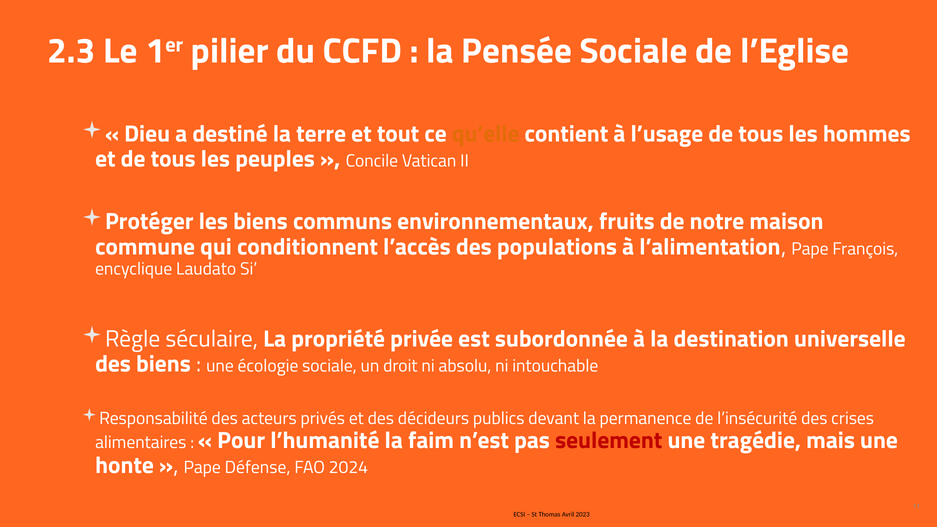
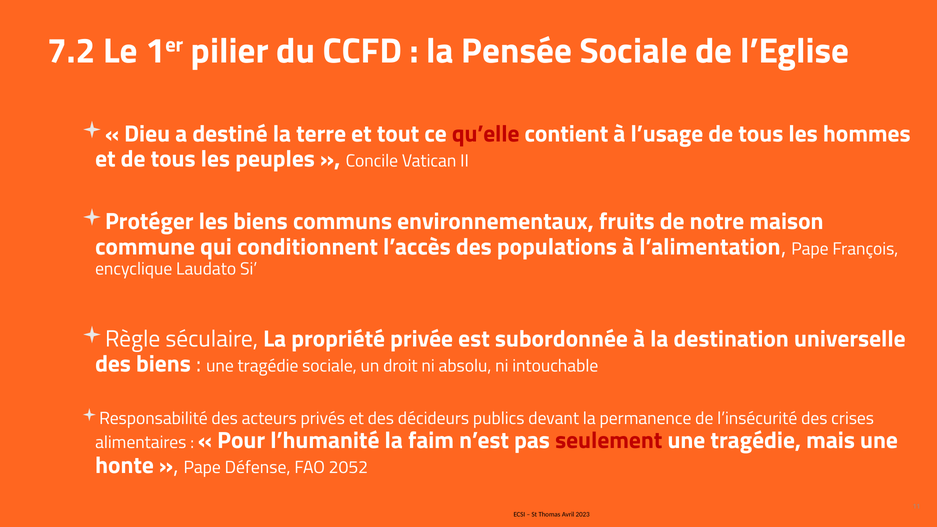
2.3: 2.3 -> 7.2 (71, 51)
qu’elle colour: orange -> red (486, 134)
écologie: écologie -> tragédie (268, 366)
2024: 2024 -> 2052 (348, 468)
